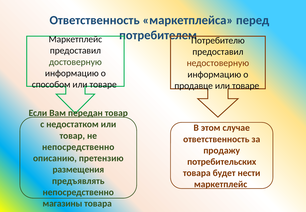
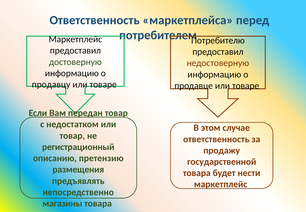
способом: способом -> продавцу (51, 84)
непосредственно: непосредственно -> регистрационный (78, 147)
потребительских: потребительских -> государственной (222, 162)
